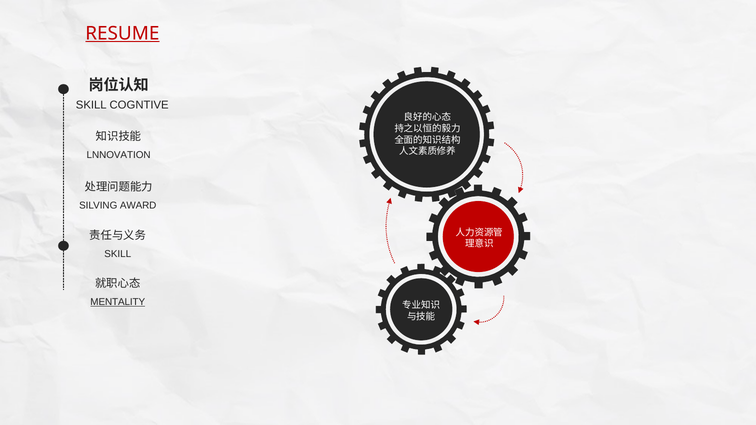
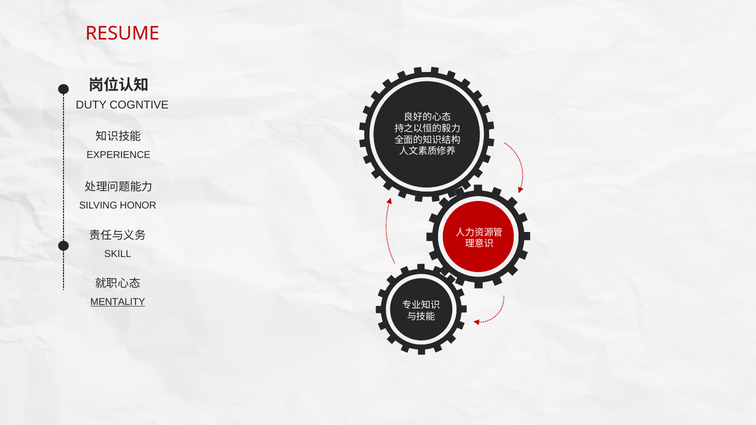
RESUME underline: present -> none (122, 33)
SKILL: SKILL -> DUTY (91, 105)
LNNOVATION: LNNOVATION -> EXPERIENCE (119, 155)
AWARD: AWARD -> HONOR (138, 206)
